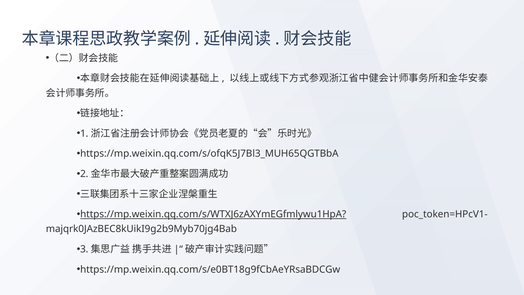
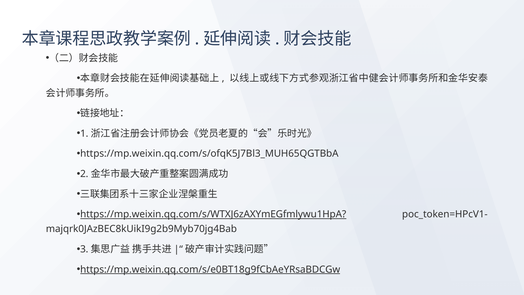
https://mp.weixin.qq.com/s/e0BT18g9fCbAeYRsaBDCGw underline: none -> present (210, 269)
